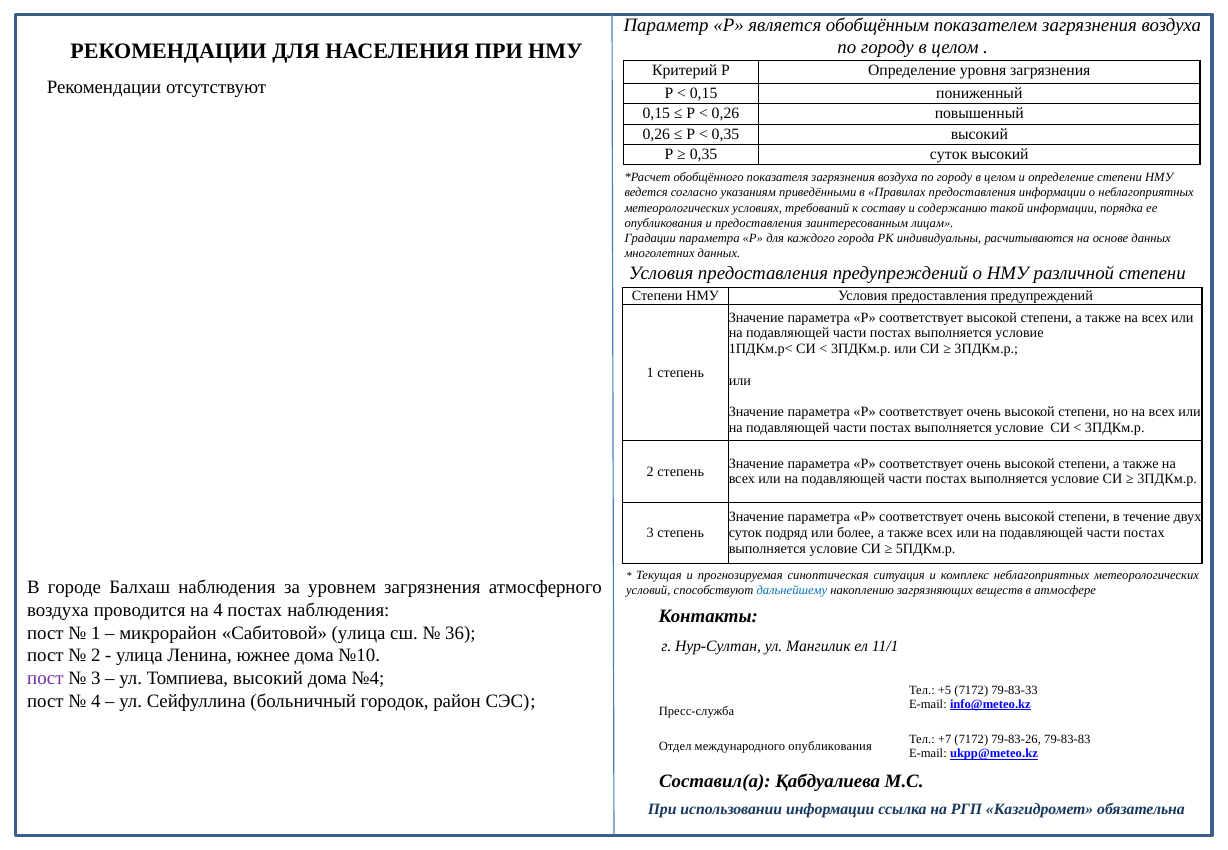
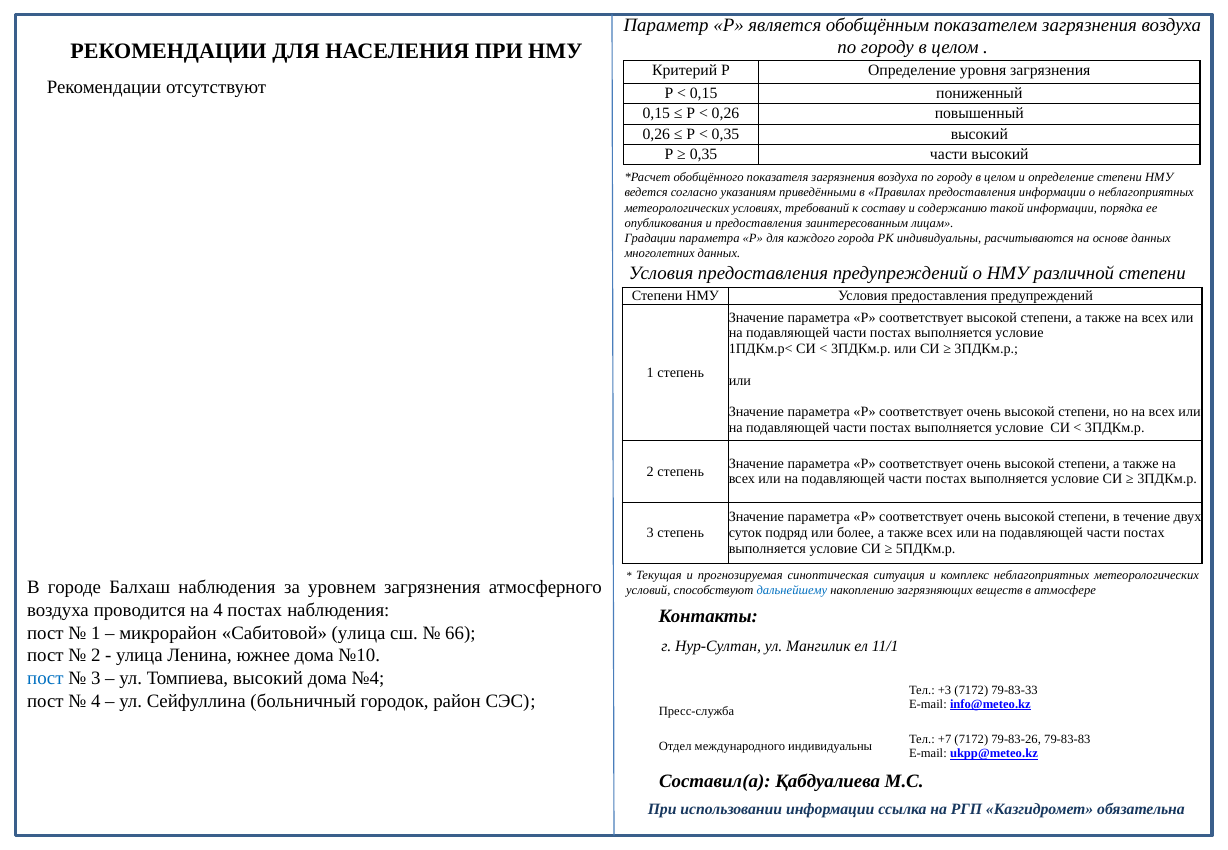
0,35 суток: суток -> части (949, 154)
36: 36 -> 66 (460, 633)
пост colour: purple -> blue (45, 679)
+5: +5 -> +3 (945, 690)
международного опубликования: опубликования -> индивидуальны (830, 746)
